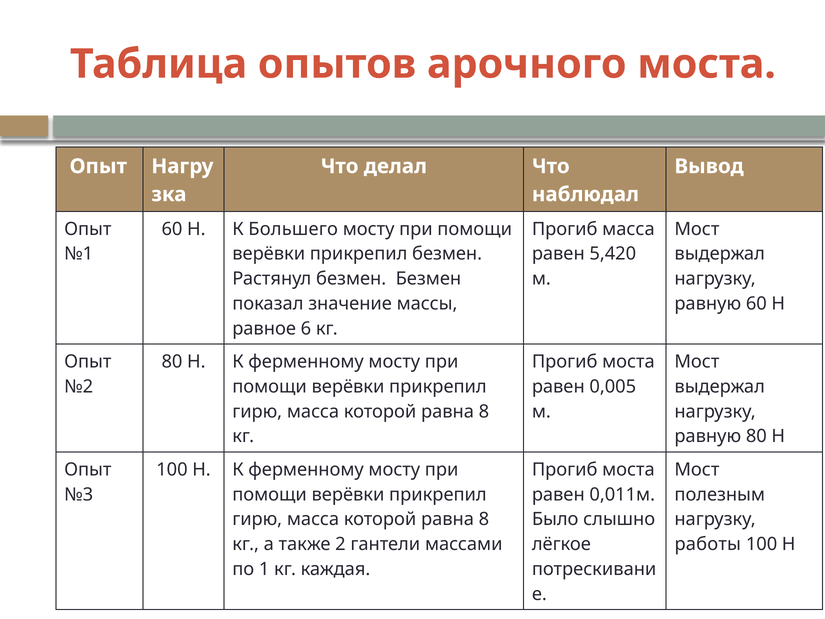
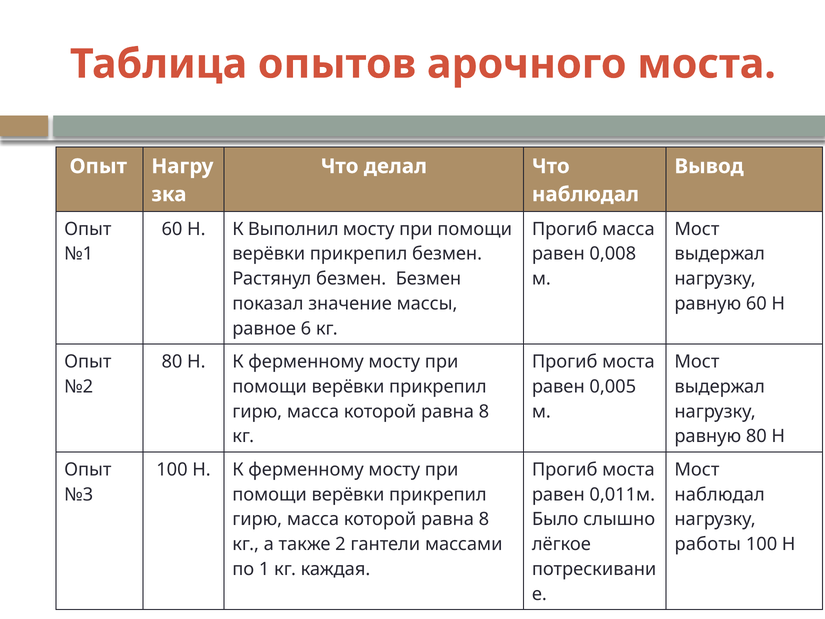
Большего: Большего -> Выполнил (293, 229)
5,420: 5,420 -> 0,008 (613, 254)
полезным: полезным -> наблюдал (720, 494)
